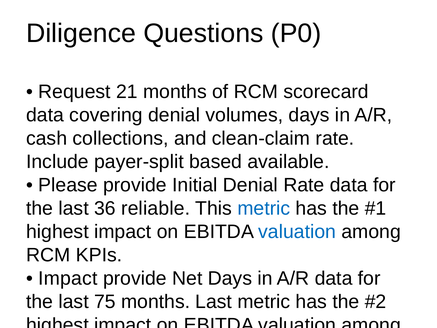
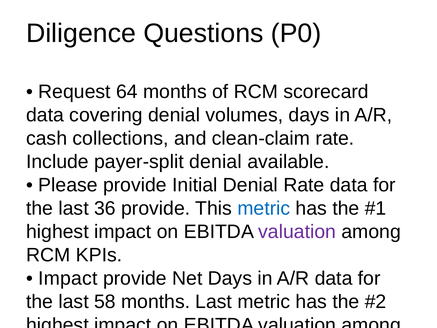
21: 21 -> 64 (127, 92)
payer-split based: based -> denial (215, 162)
36 reliable: reliable -> provide (156, 208)
valuation colour: blue -> purple (297, 232)
75: 75 -> 58 (105, 301)
